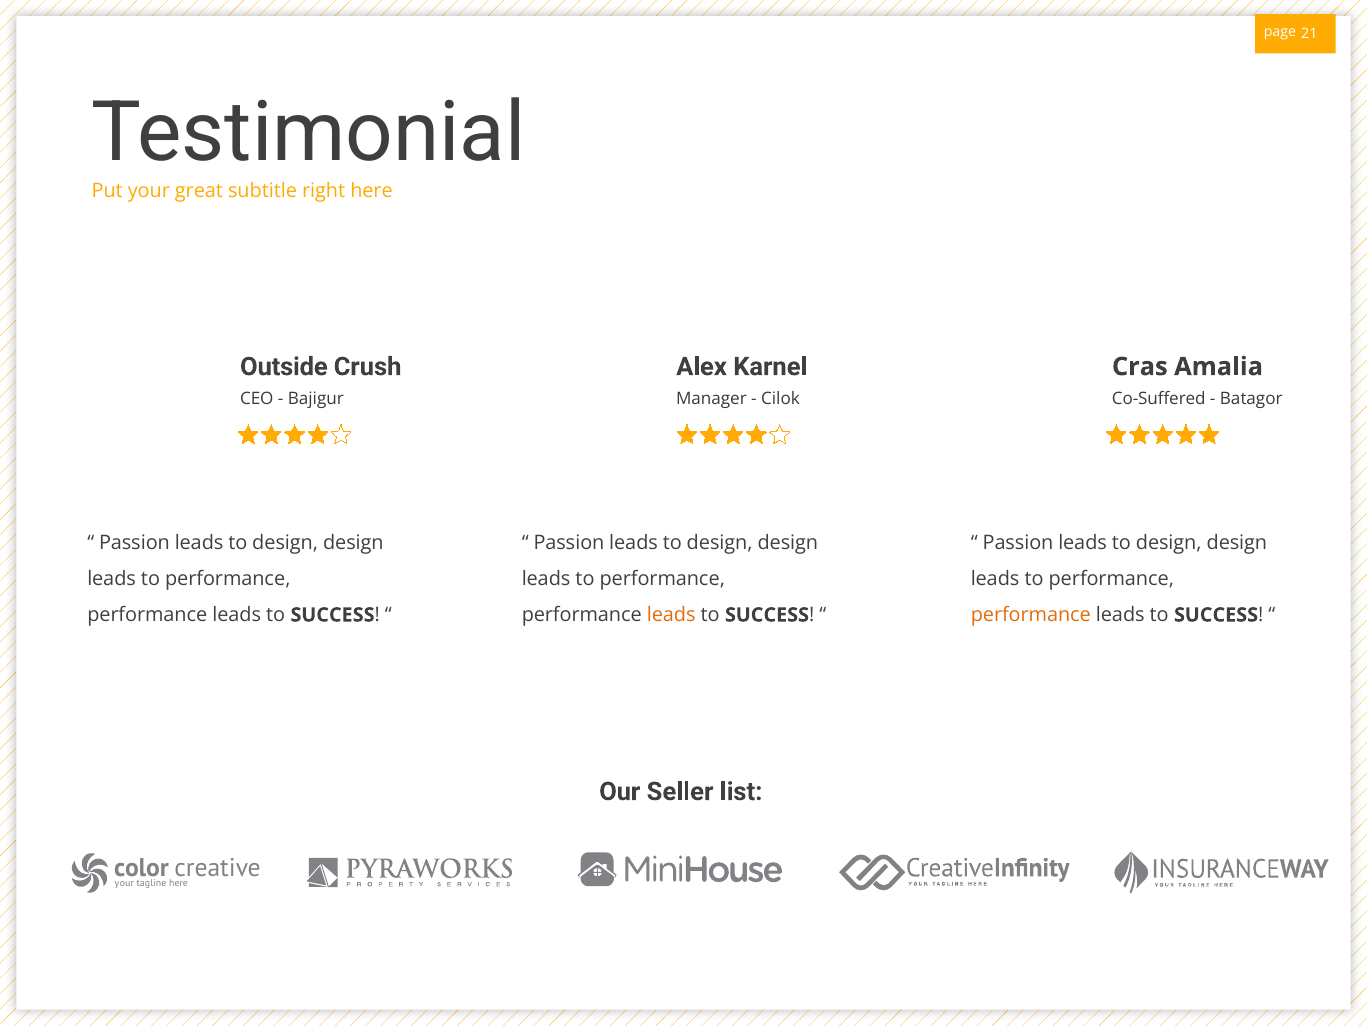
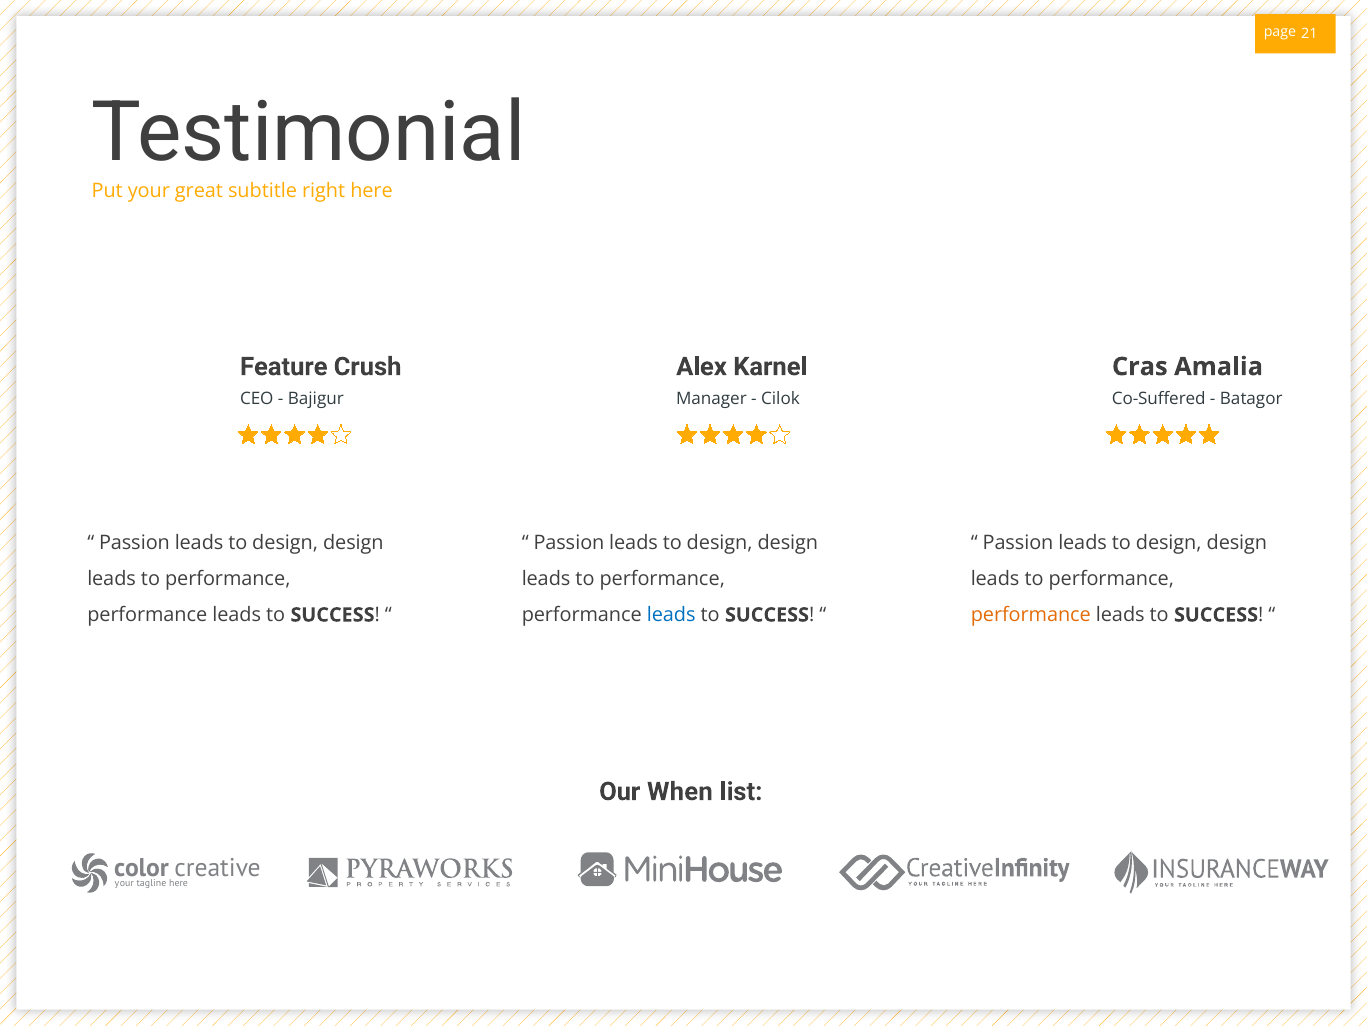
Outside: Outside -> Feature (284, 366)
leads colour: orange -> blue (671, 615)
Seller: Seller -> When (680, 791)
